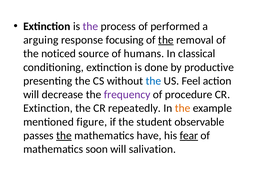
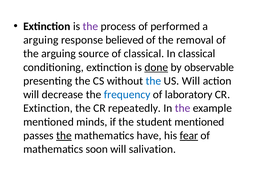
focusing: focusing -> believed (125, 40)
the underline: present -> none (166, 40)
the noticed: noticed -> arguing (59, 54)
of humans: humans -> classical (144, 54)
done underline: none -> present (156, 67)
productive: productive -> observable (209, 67)
US Feel: Feel -> Will (191, 81)
frequency colour: purple -> blue (127, 95)
procedure: procedure -> laboratory (189, 95)
the colour: orange -> purple (183, 108)
figure: figure -> minds (92, 122)
student observable: observable -> mentioned (199, 122)
